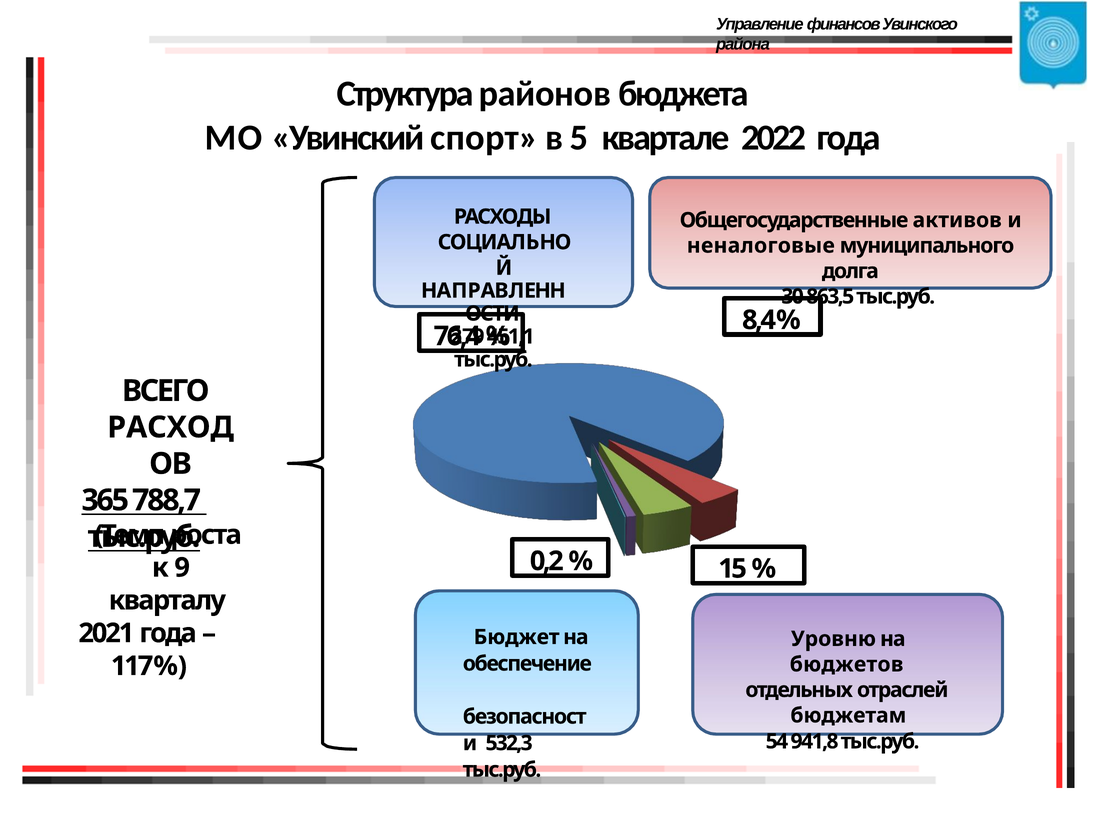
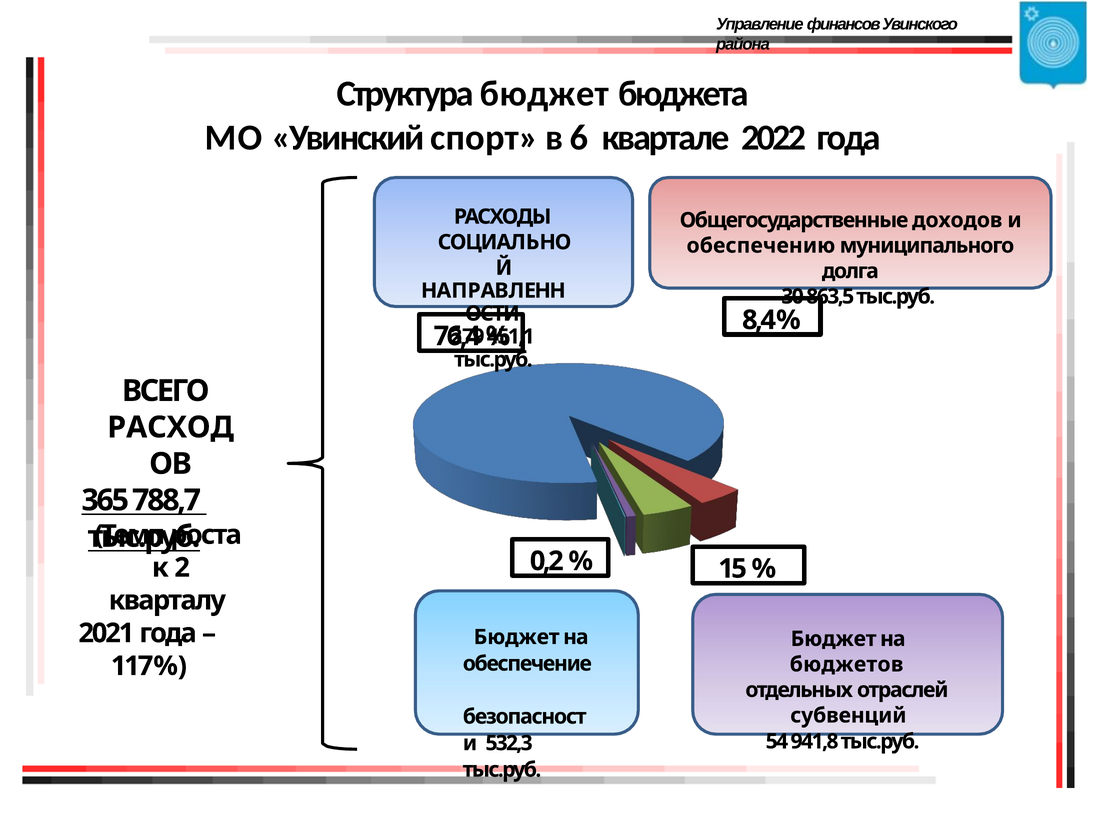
Структура районов: районов -> бюджет (544, 94)
5: 5 -> 6 (579, 137)
активов: активов -> доходов (957, 220)
неналоговые: неналоговые -> обеспечению (761, 246)
9: 9 -> 2 (182, 567)
Уровню: Уровню -> Бюджет (834, 639)
бюджетам: бюджетам -> субвенций (848, 715)
